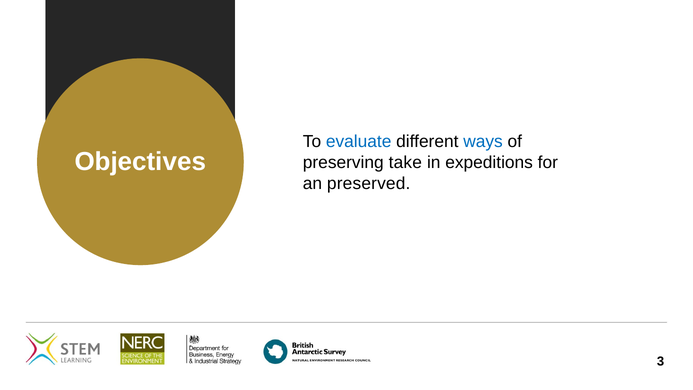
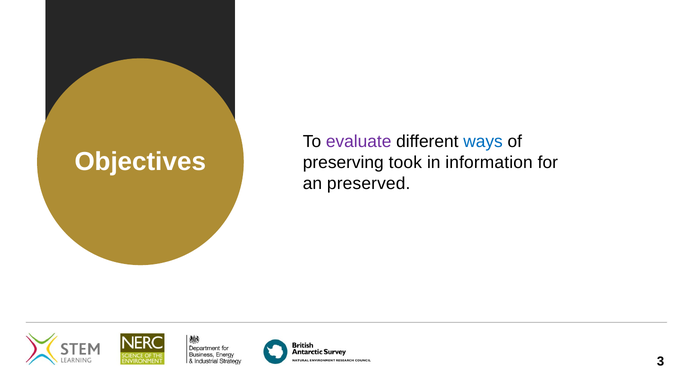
evaluate colour: blue -> purple (359, 142)
take: take -> took (405, 162)
expeditions: expeditions -> information (489, 162)
